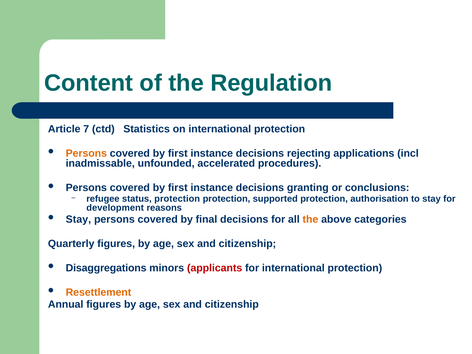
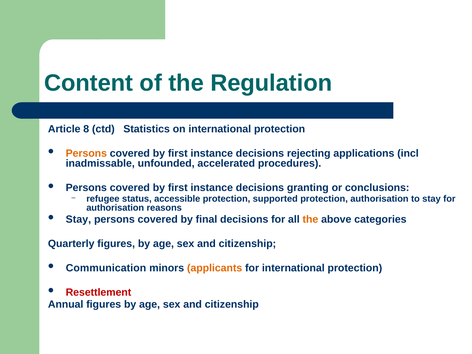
7: 7 -> 8 (86, 129)
status protection: protection -> accessible (177, 199)
development: development -> authorisation (115, 208)
Disaggregations: Disaggregations -> Communication (106, 268)
applicants colour: red -> orange (215, 268)
Resettlement colour: orange -> red (98, 292)
